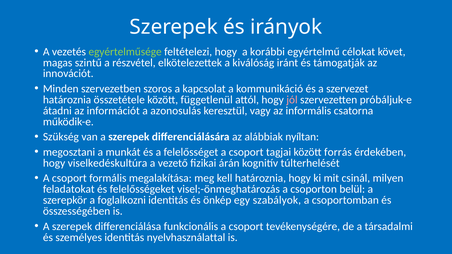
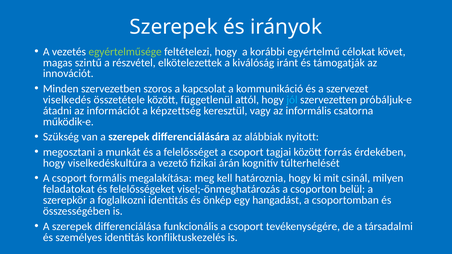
határoznia: határoznia -> viselkedés (67, 100)
jól colour: pink -> light blue (292, 100)
azonosulás: azonosulás -> képzettség (176, 111)
nyíltan: nyíltan -> nyitott (302, 137)
szabályok: szabályok -> hangadást (277, 200)
nyelvhasználattal: nyelvhasználattal -> konfliktuskezelés (186, 238)
